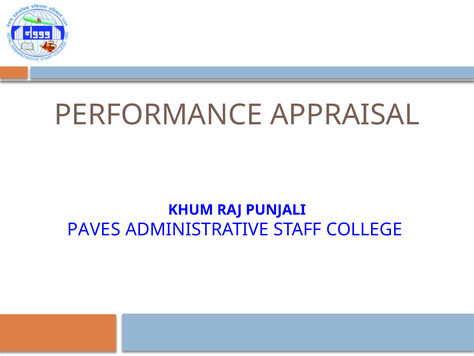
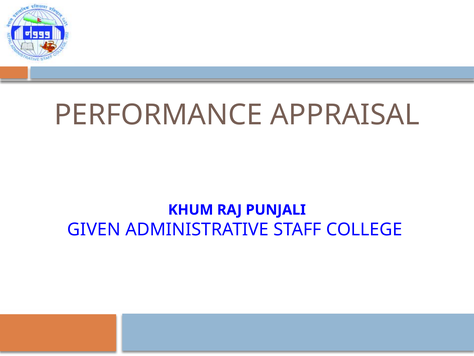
PAVES: PAVES -> GIVEN (94, 229)
